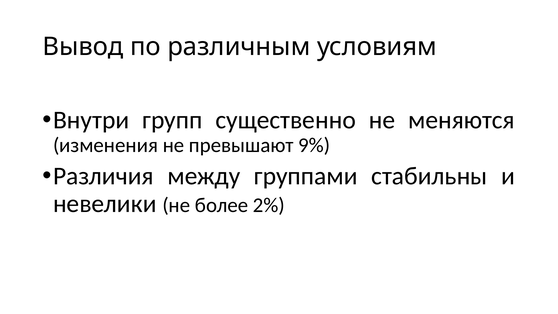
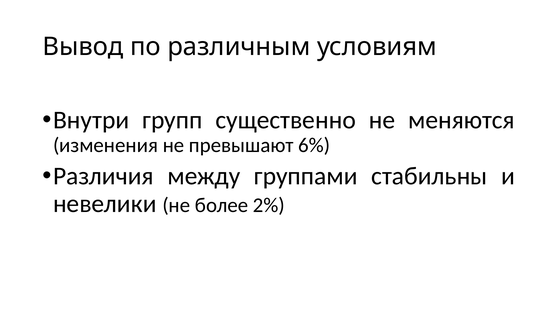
9%: 9% -> 6% (314, 145)
